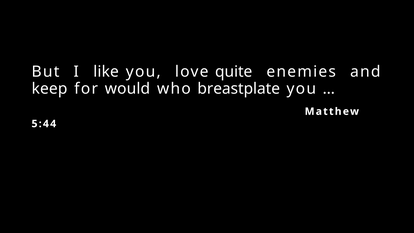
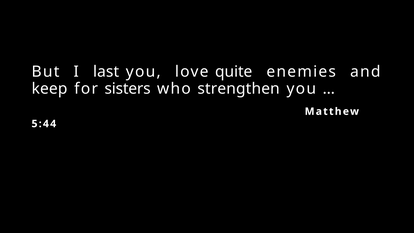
like: like -> last (106, 72)
would: would -> sisters (128, 89)
breastplate: breastplate -> strengthen (239, 89)
